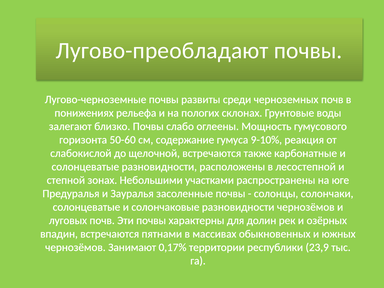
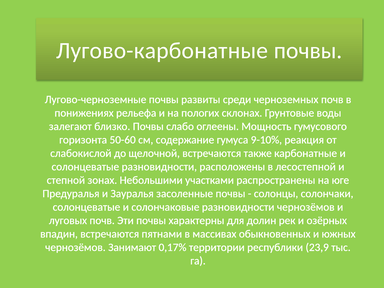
Лугово-преобладают: Лугово-преобладают -> Лугово-карбонатные (162, 51)
